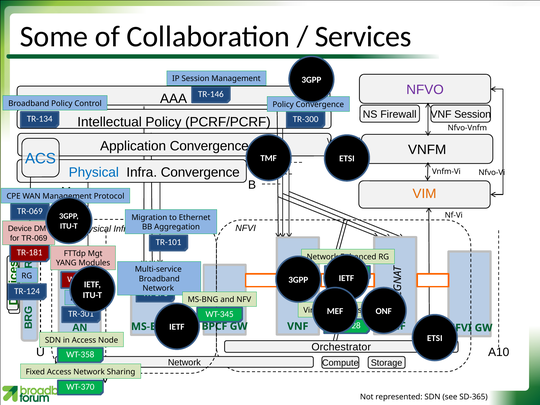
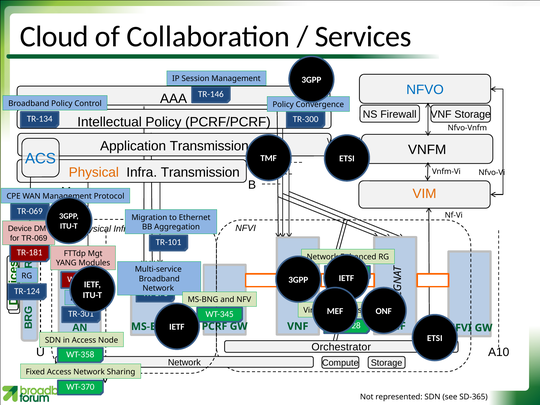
Some: Some -> Cloud (54, 37)
NFVO colour: purple -> blue (425, 90)
VNF Session: Session -> Storage (473, 114)
Application Convergence: Convergence -> Transmission (209, 146)
Physical colour: blue -> orange (94, 172)
Infra Convergence: Convergence -> Transmission (200, 172)
BPCF: BPCF -> PCRF (214, 326)
